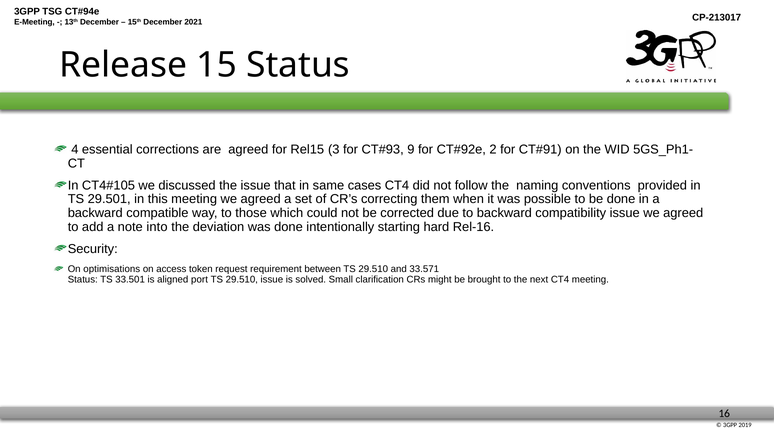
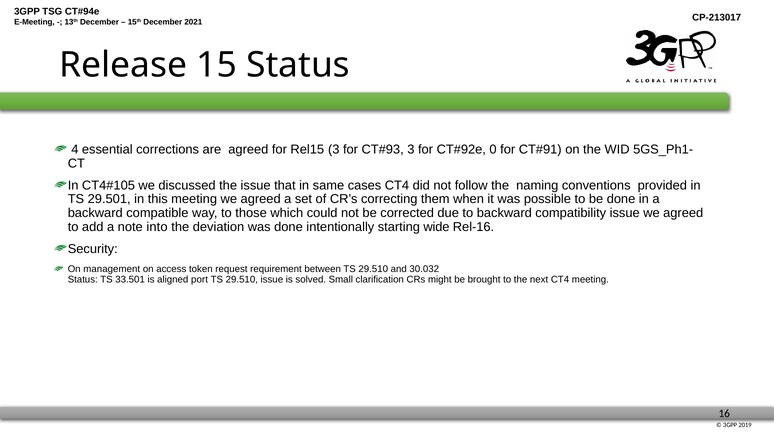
9: 9 -> 3 (411, 150)
2: 2 -> 0 (493, 150)
hard: hard -> wide (436, 227)
optimisations: optimisations -> management (112, 269)
33.571: 33.571 -> 30.032 (424, 269)
